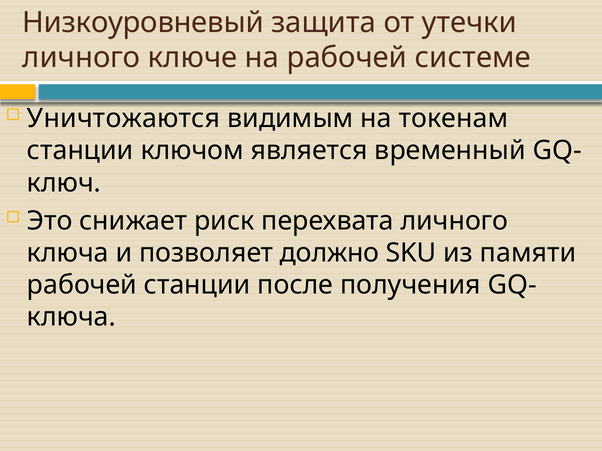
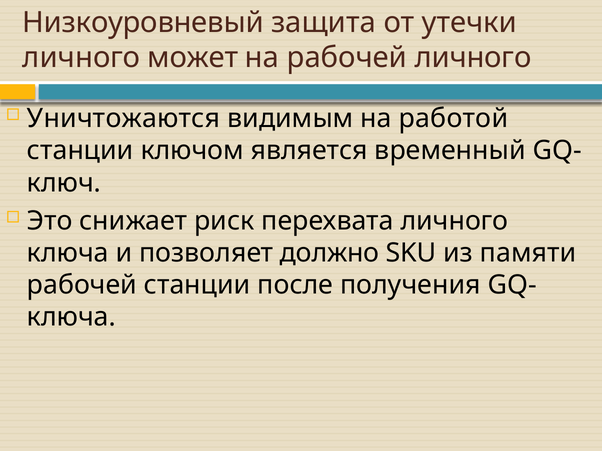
ключе: ключе -> может (193, 58)
рабочей системе: системе -> личного (473, 58)
токенам: токенам -> работой (453, 119)
